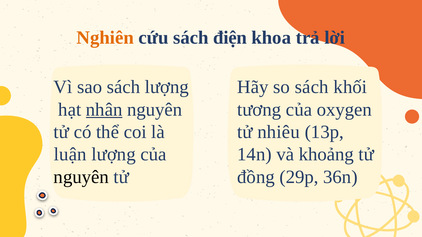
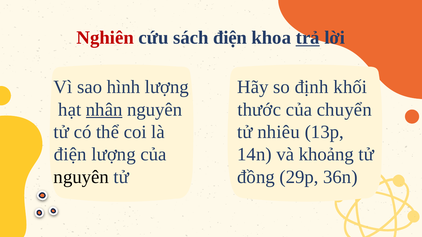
Nghiên colour: orange -> red (105, 38)
trả underline: none -> present (308, 38)
sao sách: sách -> hình (123, 87)
so sách: sách -> định (312, 87)
tương: tương -> thước (259, 110)
oxygen: oxygen -> chuyển (344, 110)
luận: luận -> điện (70, 155)
